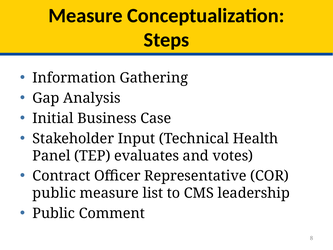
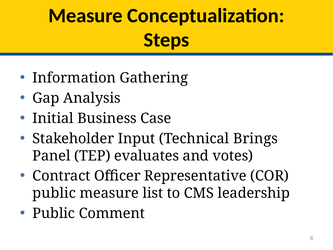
Health: Health -> Brings (256, 138)
